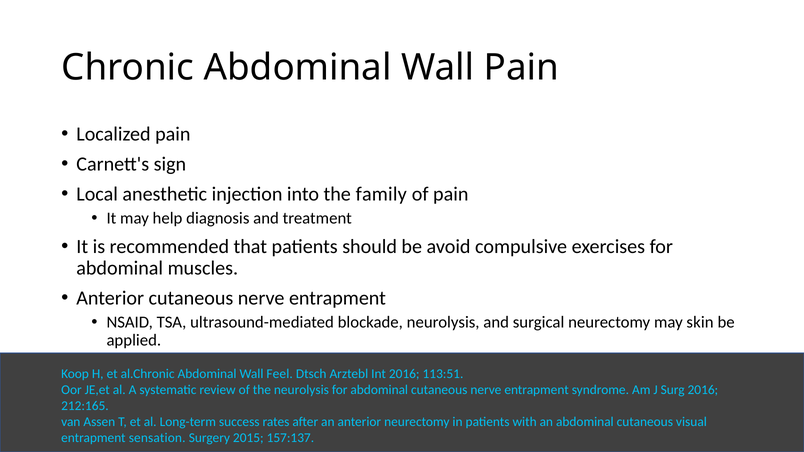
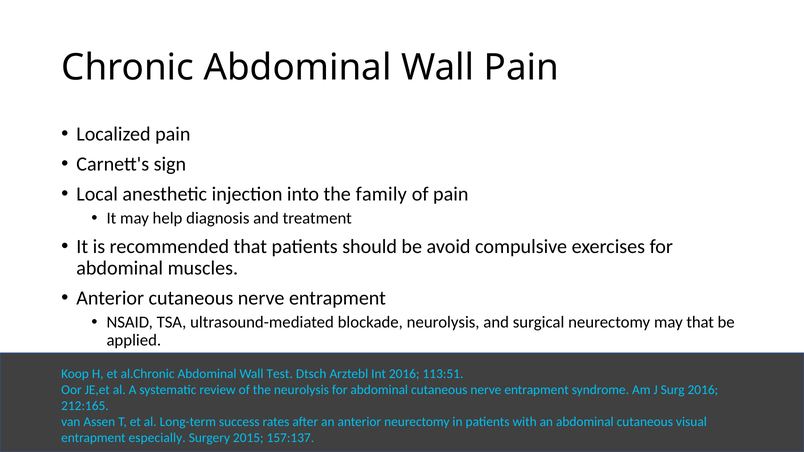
may skin: skin -> that (700, 323)
Feel: Feel -> Test (280, 374)
sensation: sensation -> especially (157, 438)
